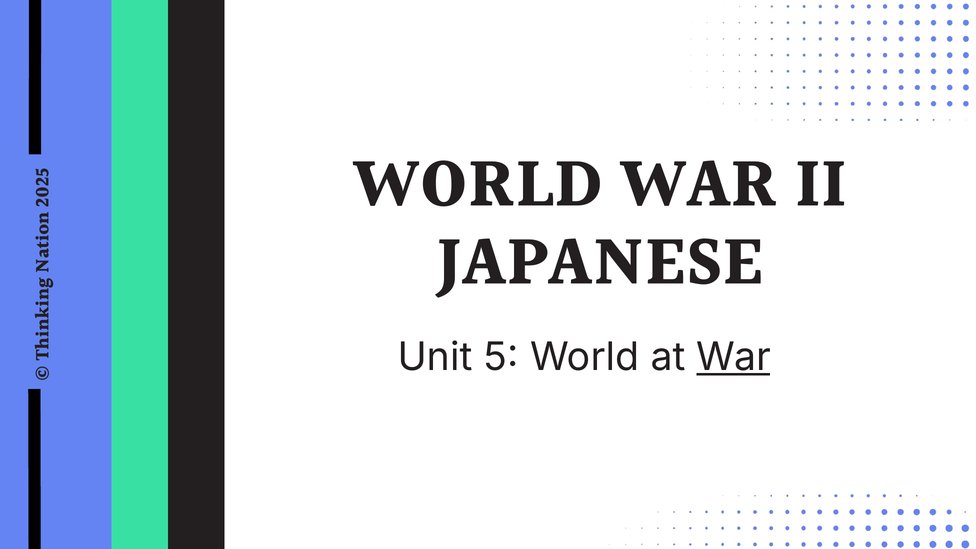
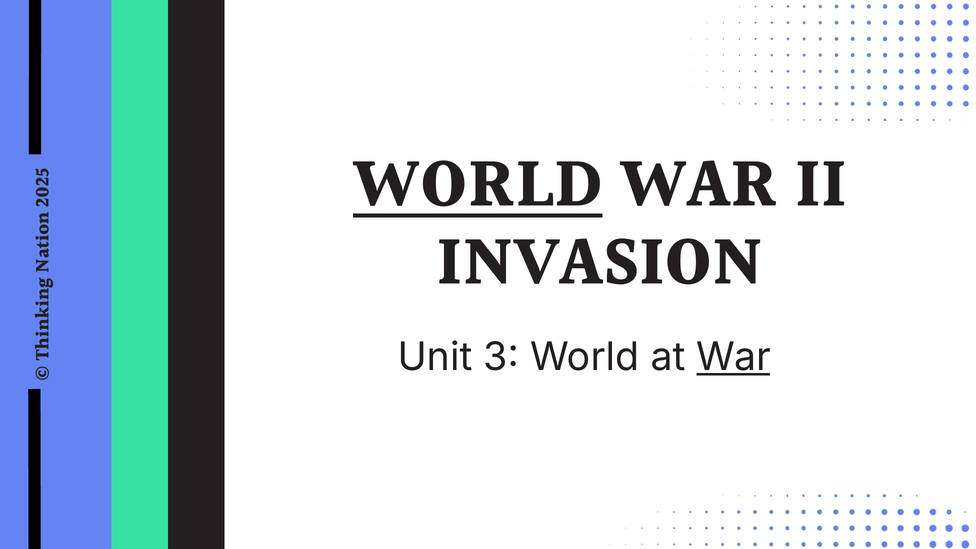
WORLD underline: none -> present (478, 186)
JAPANESE: JAPANESE -> INVASION (601, 265)
Unit 5: 5 -> 3 (501, 357)
